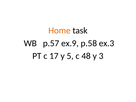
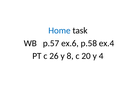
Home colour: orange -> blue (59, 31)
ex.9: ex.9 -> ex.6 (70, 43)
ex.3: ex.3 -> ex.4 (107, 43)
17: 17 -> 26 (54, 56)
5: 5 -> 8 (70, 56)
48: 48 -> 20 (86, 56)
3: 3 -> 4 (101, 56)
